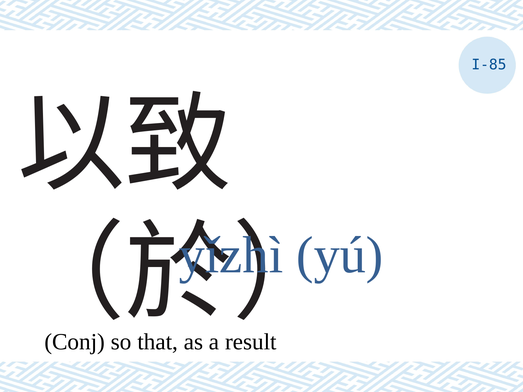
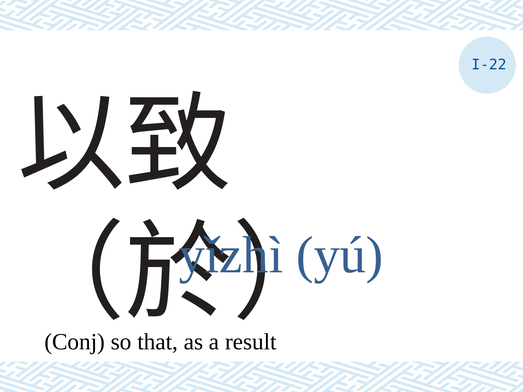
I-85: I-85 -> I-22 (489, 65)
